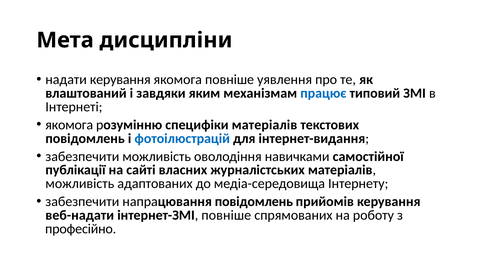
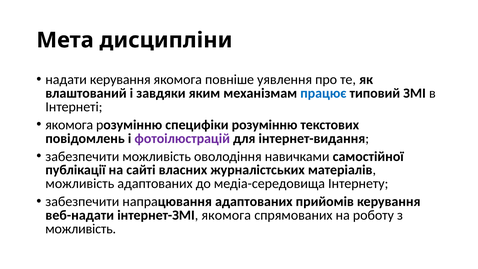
специфіки матеріалів: матеріалів -> розумінню (265, 125)
фотоілюстрацій colour: blue -> purple (182, 138)
напрацювання повідомлень: повідомлень -> адаптованих (254, 202)
інтернет-ЗМІ повніше: повніше -> якомога (226, 215)
професійно: професійно -> можливість (81, 229)
